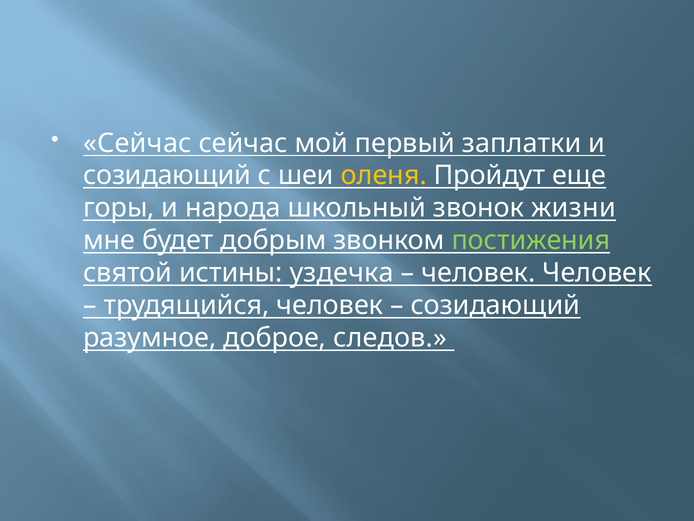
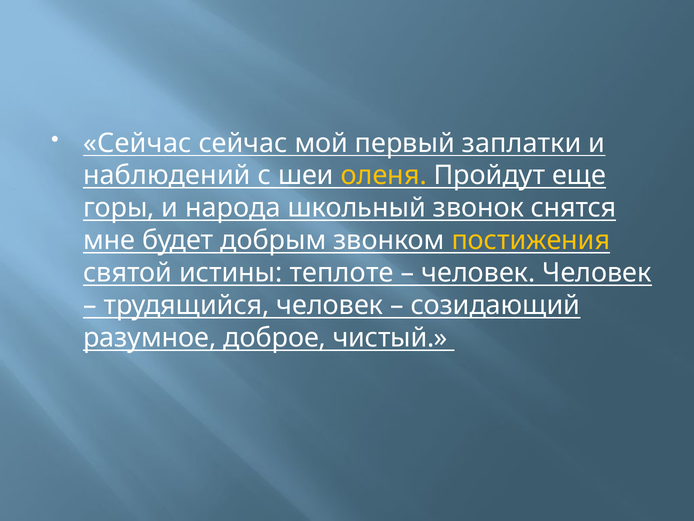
созидающий: созидающий -> наблюдений (167, 175)
жизни: жизни -> снятся (574, 208)
постижения colour: light green -> yellow (531, 240)
уздечка: уздечка -> теплоте (342, 273)
следов: следов -> чистый (390, 337)
